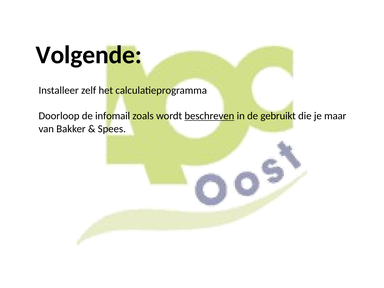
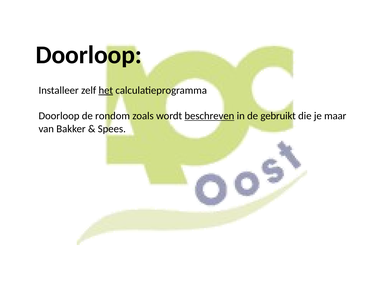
Volgende: Volgende -> Doorloop (89, 55)
het underline: none -> present (106, 90)
infomail: infomail -> rondom (113, 116)
